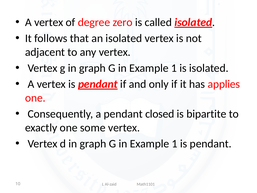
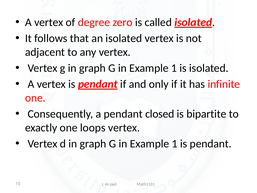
applies: applies -> infinite (224, 84)
some: some -> loops (93, 128)
